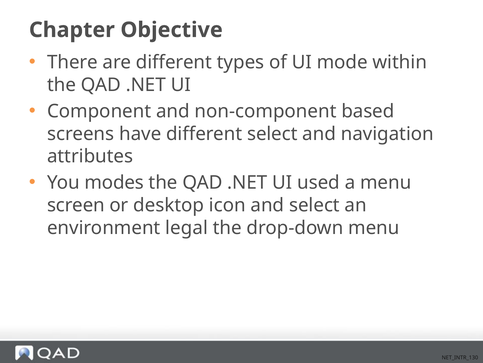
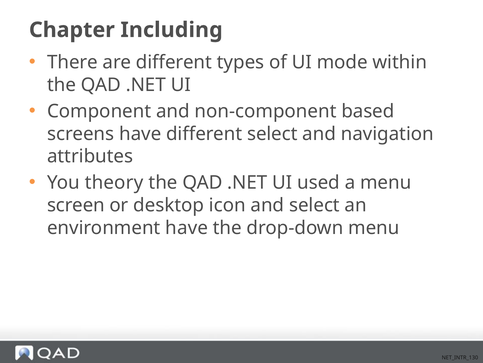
Objective: Objective -> Including (172, 30)
modes: modes -> theory (114, 182)
environment legal: legal -> have (187, 228)
